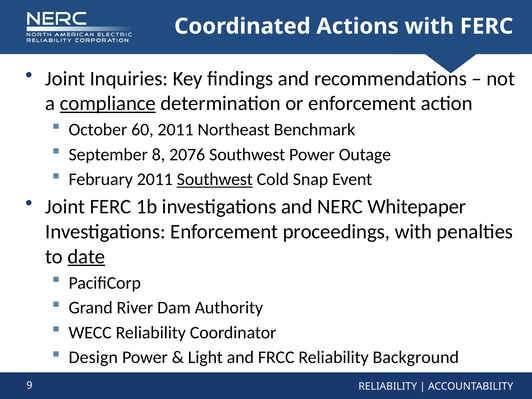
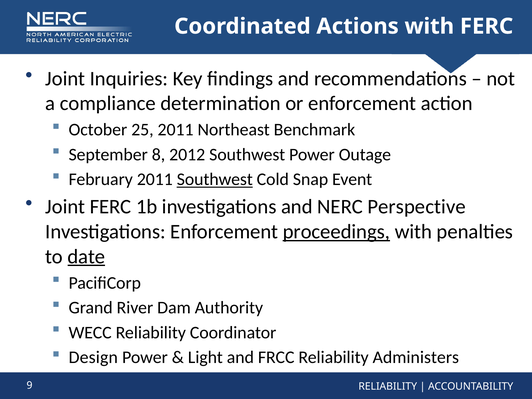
compliance underline: present -> none (108, 103)
60: 60 -> 25 (142, 130)
2076: 2076 -> 2012 (187, 155)
Whitepaper: Whitepaper -> Perspective (417, 207)
proceedings underline: none -> present (336, 232)
Background: Background -> Administers (416, 357)
